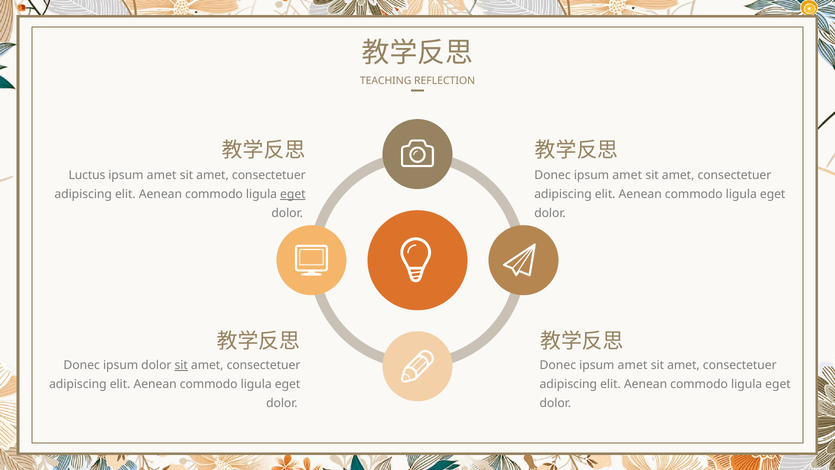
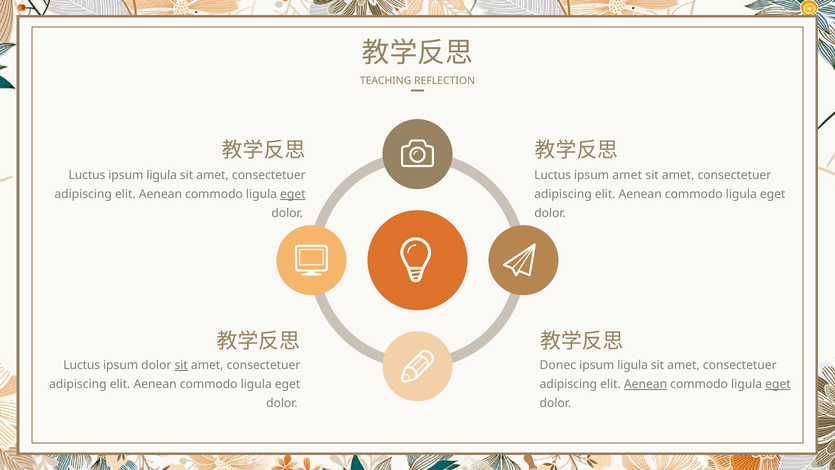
amet: amet -> ligula (162, 175)
Donec: Donec -> Luctus (553, 175)
Donec: Donec -> Luctus (82, 365)
amet: amet -> ligula (633, 365)
Aenean underline: none -> present (646, 384)
eget underline: none -> present (778, 384)
